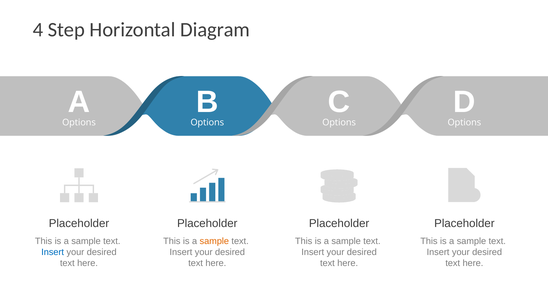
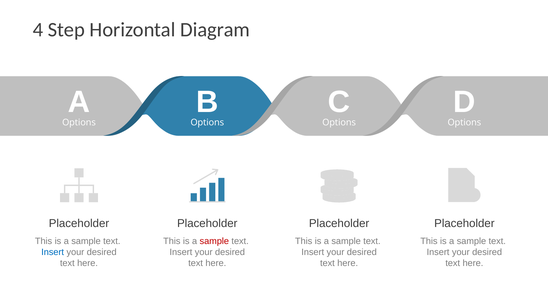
sample colour: orange -> red (214, 241)
